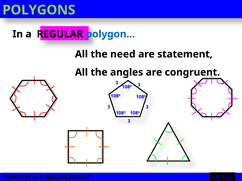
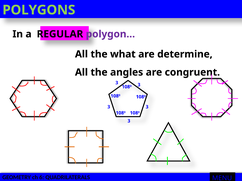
polygon… colour: blue -> purple (110, 34)
need: need -> what (123, 54)
statement: statement -> determine (185, 54)
